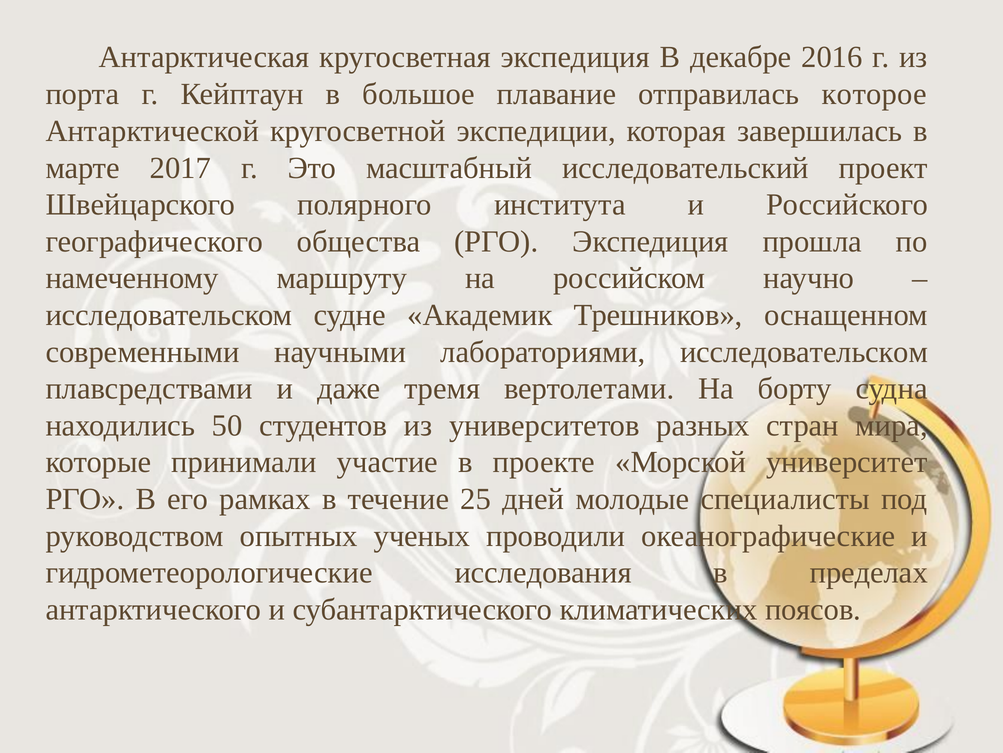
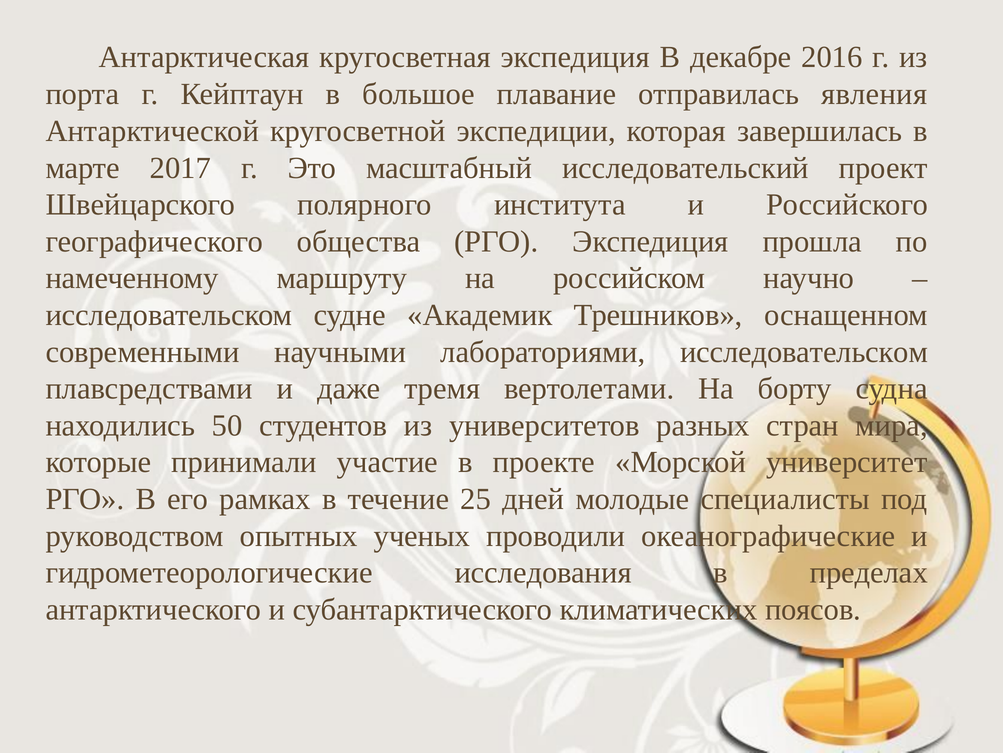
которое: которое -> явления (874, 94)
